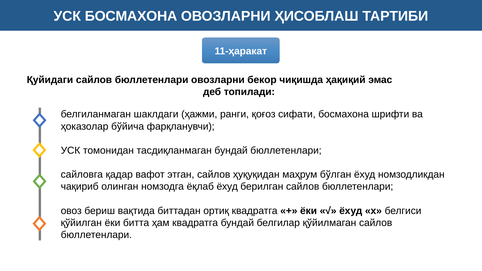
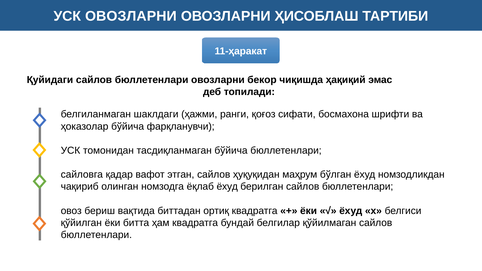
УСК БОСМАХОНА: БОСМАХОНА -> ОВОЗЛАРНИ (131, 16)
тасдиқланмаган бундай: бундай -> бўйича (231, 151)
